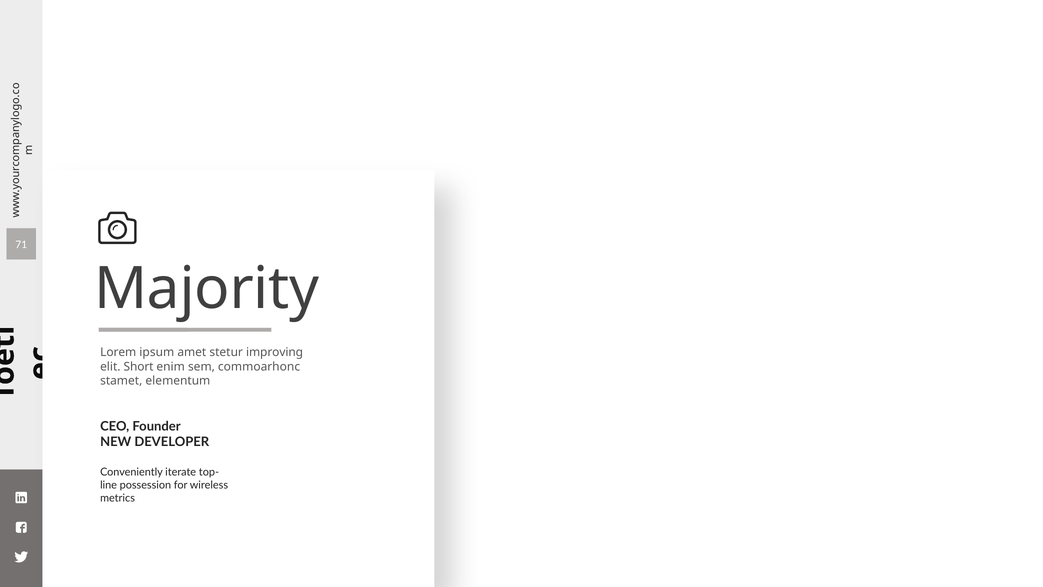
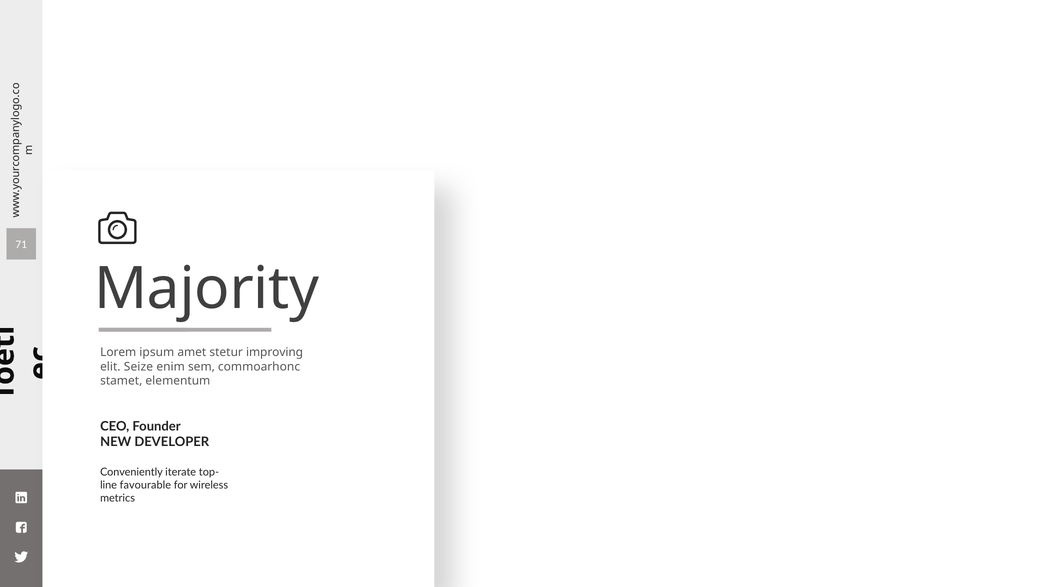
Short: Short -> Seize (138, 366)
possession: possession -> favourable (145, 485)
